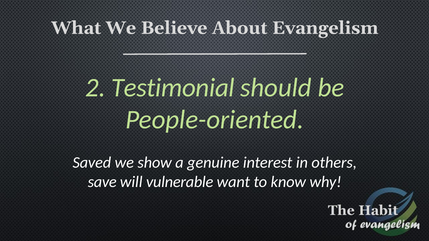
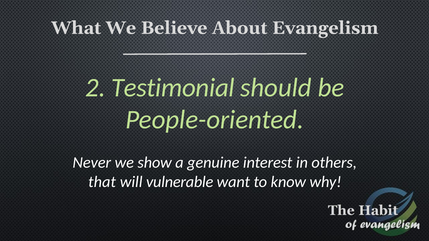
Saved: Saved -> Never (92, 163)
save: save -> that (102, 182)
